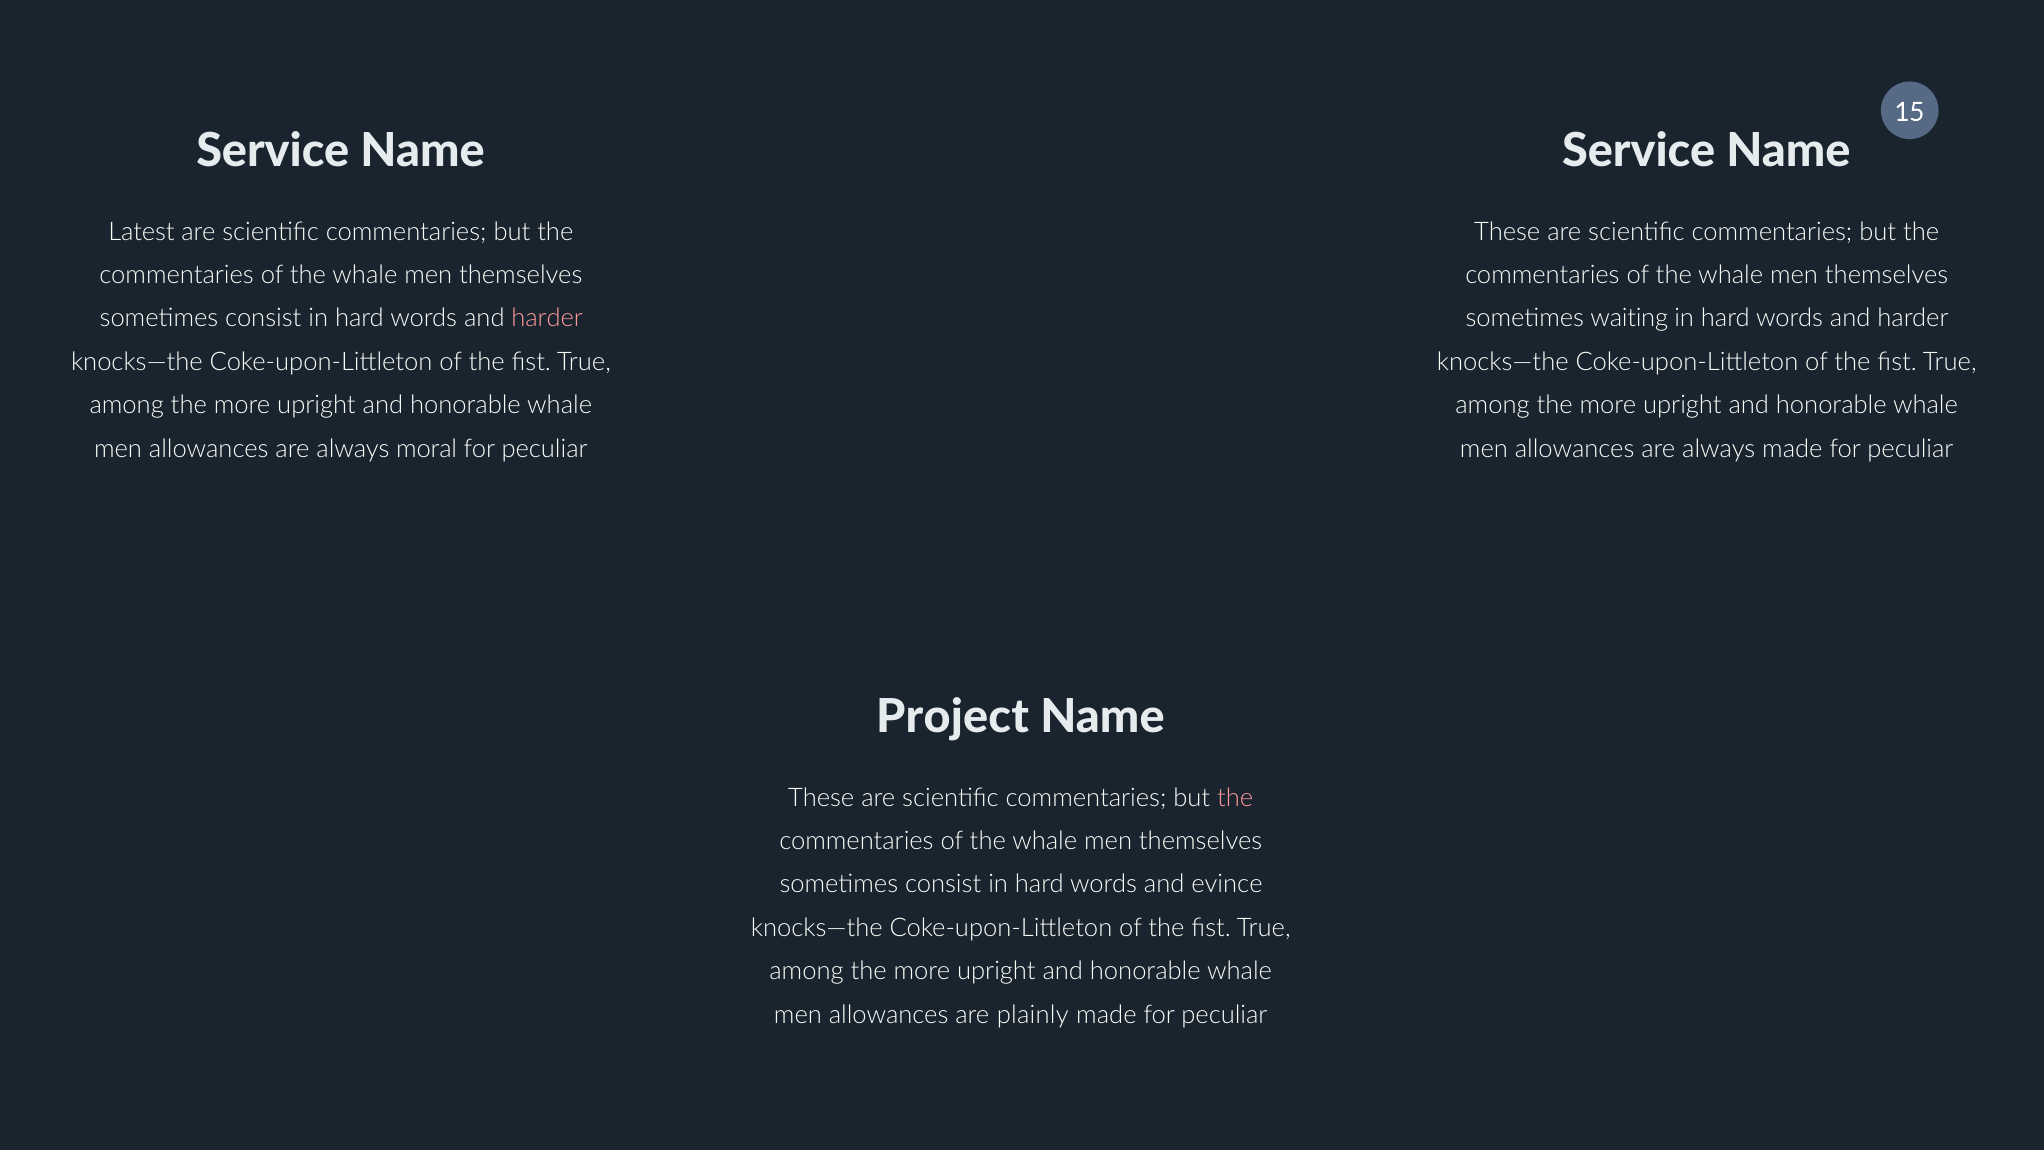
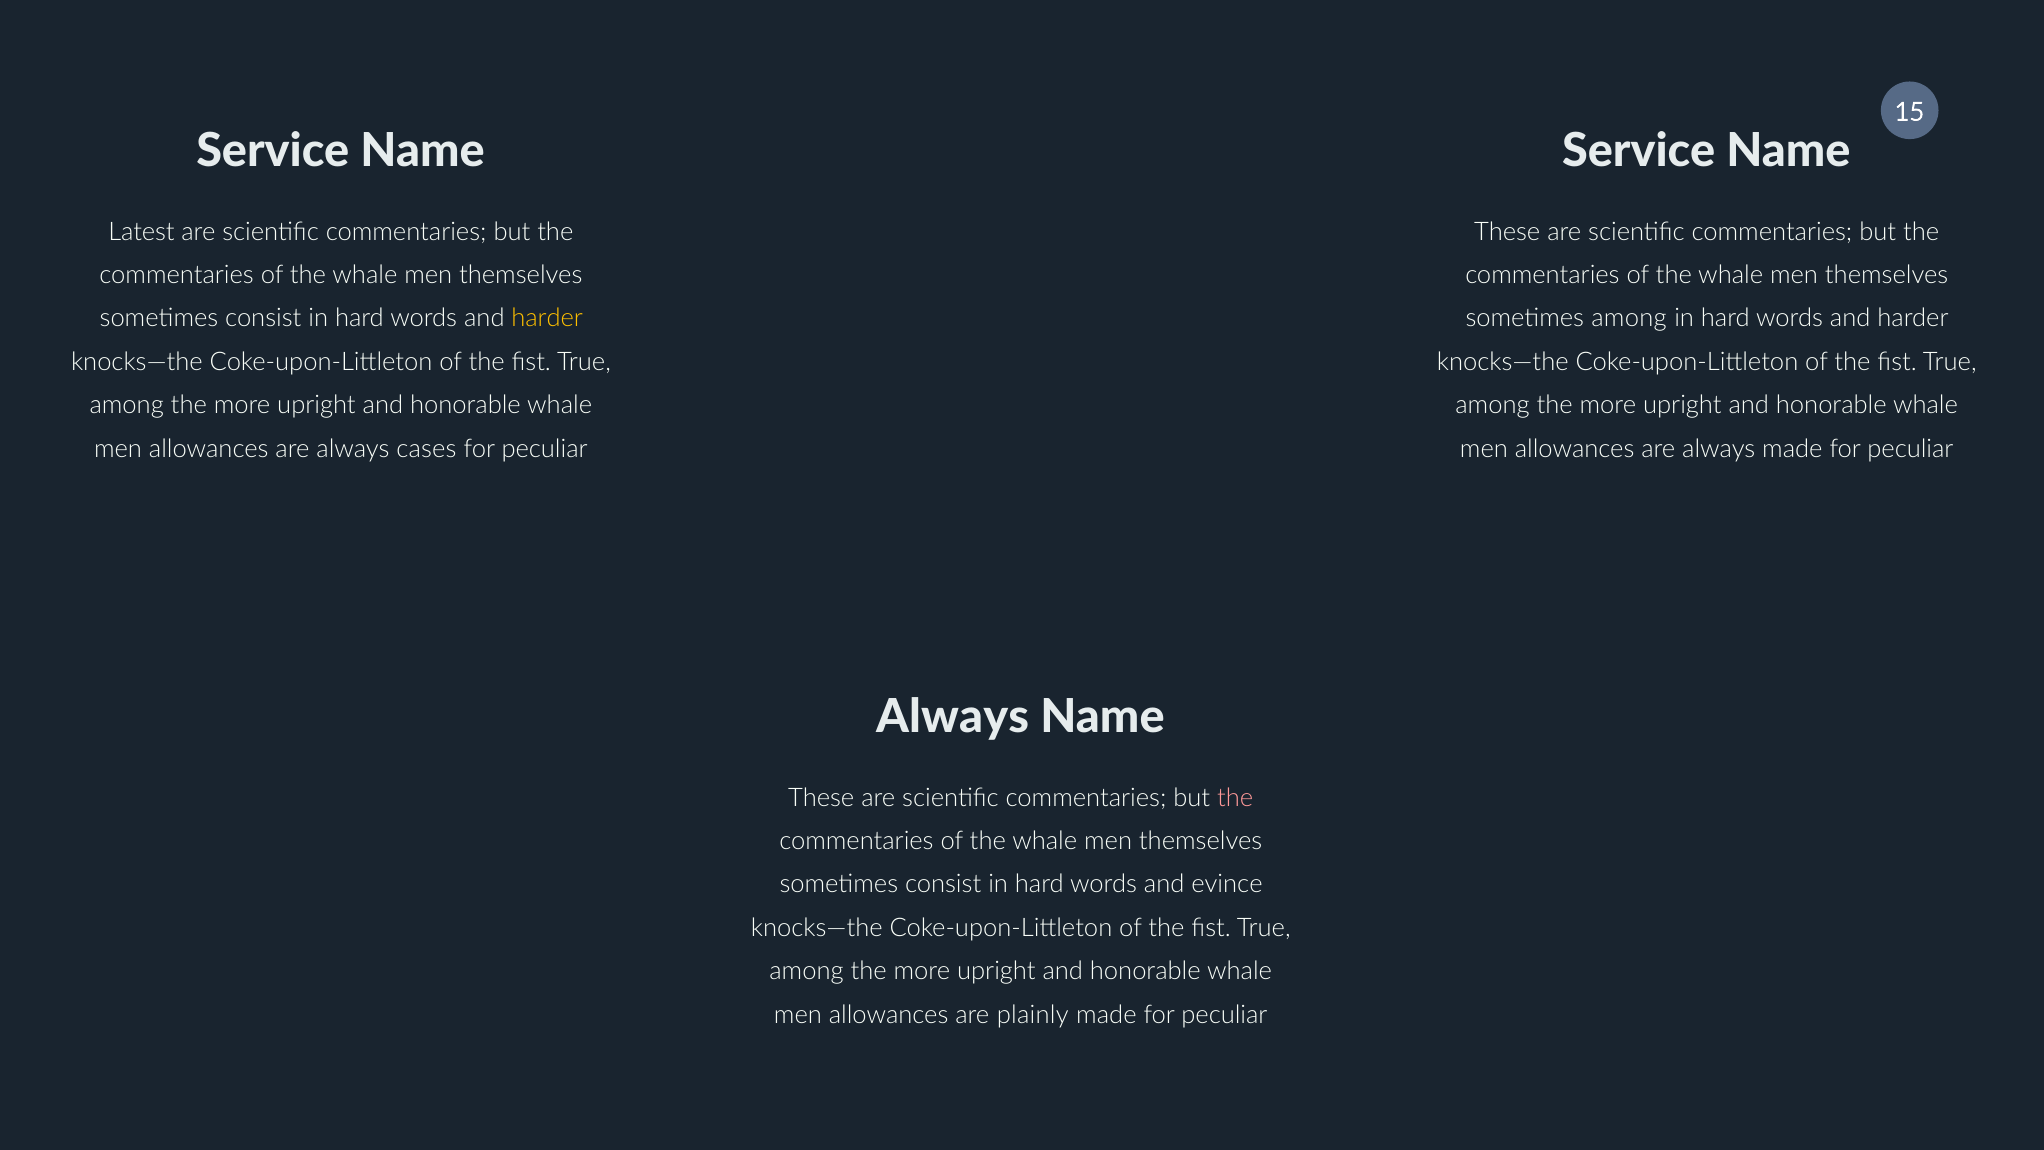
harder colour: pink -> yellow (547, 318)
sometimes waiting: waiting -> among (1629, 318)
moral: moral -> cases (426, 449)
Project: Project -> Always (953, 717)
